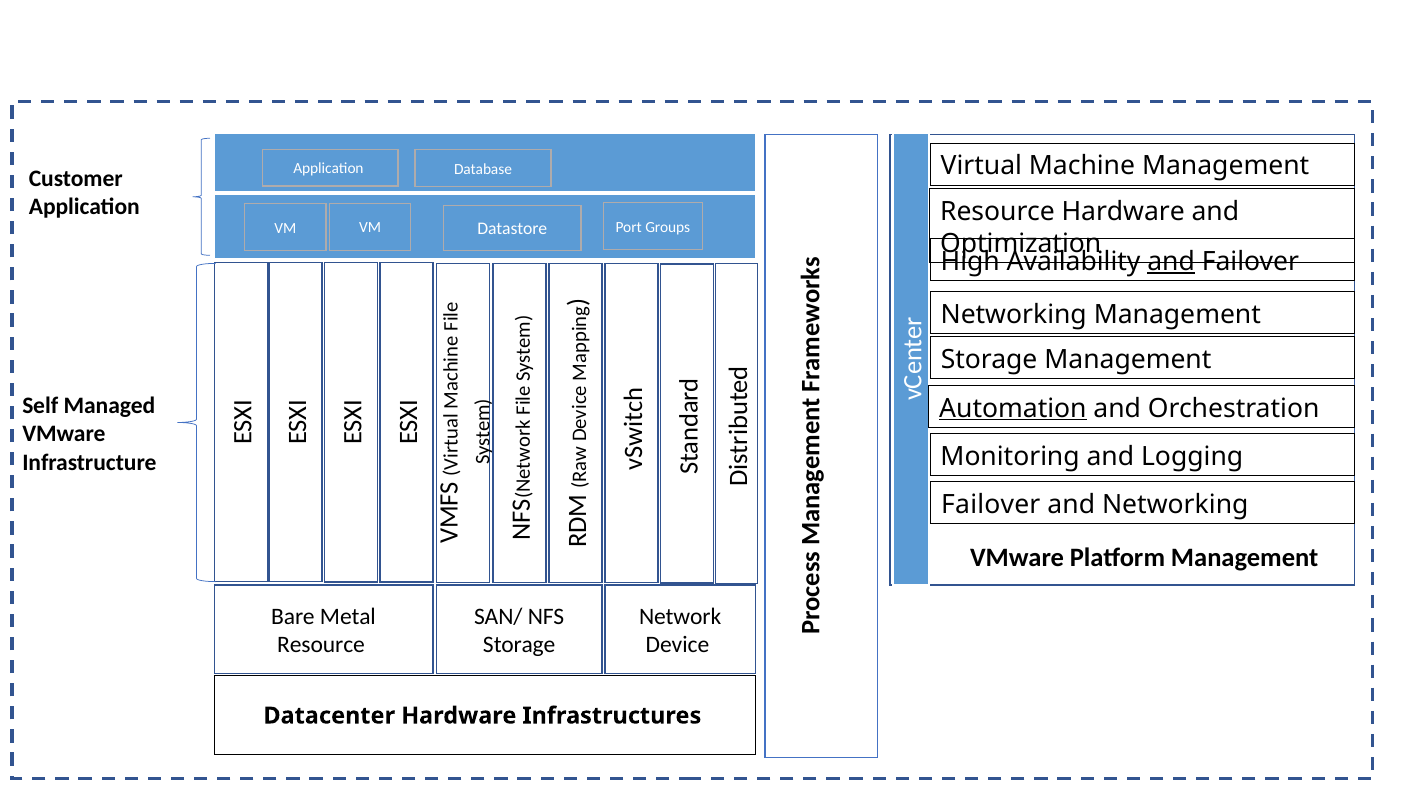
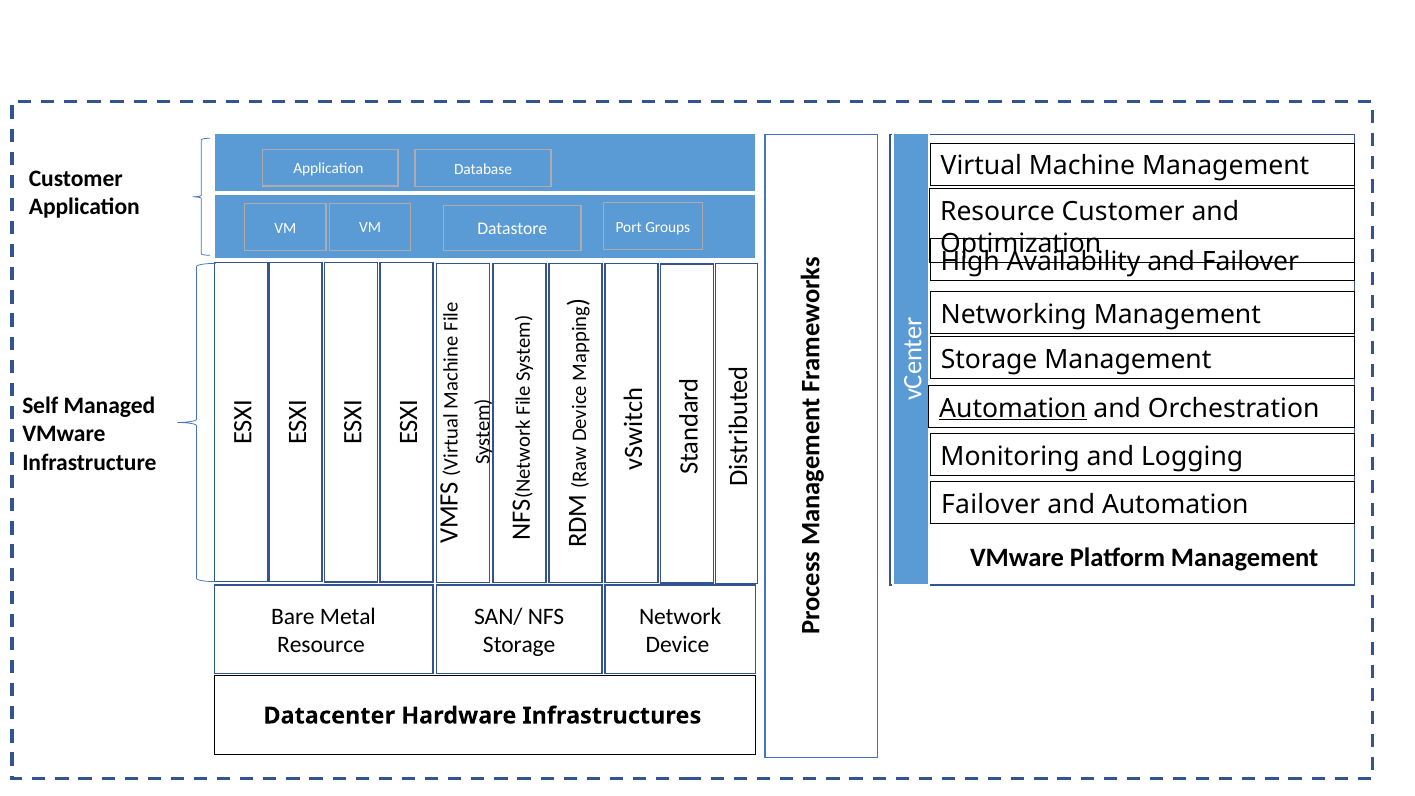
Resource Hardware: Hardware -> Customer (1123, 212)
and underline: present -> none (1171, 262)
and Networking: Networking -> Automation (1175, 504)
